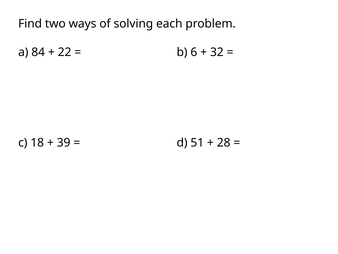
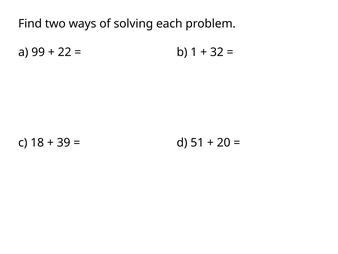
84: 84 -> 99 (38, 52)
6: 6 -> 1 (194, 52)
28: 28 -> 20 (224, 143)
